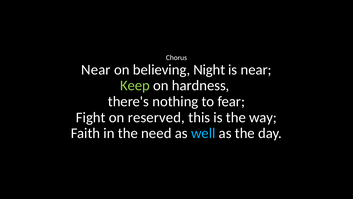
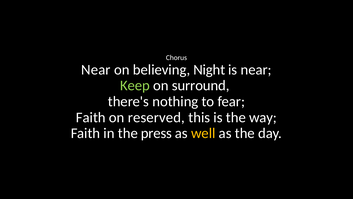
hardness: hardness -> surround (201, 85)
Fight: Fight -> Faith (91, 117)
need: need -> press (156, 133)
well colour: light blue -> yellow (203, 133)
